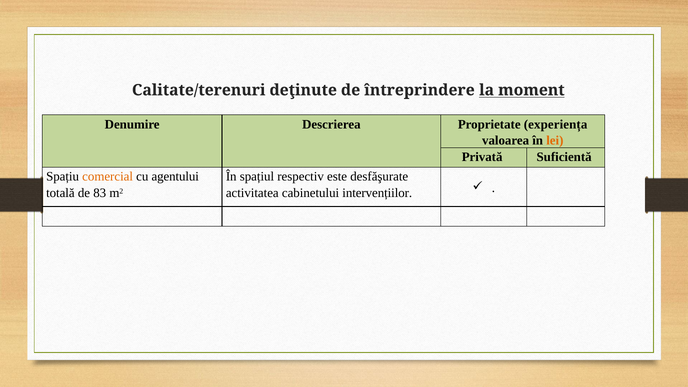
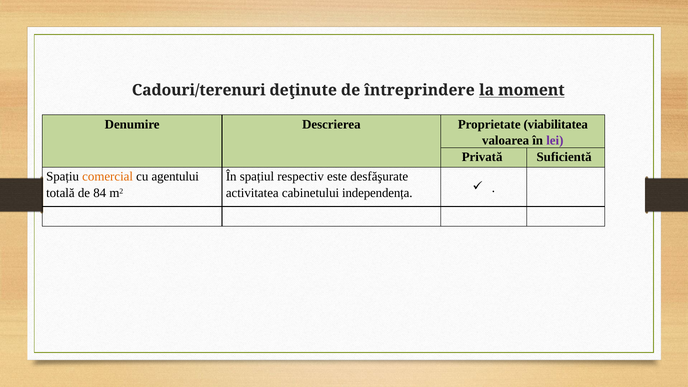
Calitate/terenuri: Calitate/terenuri -> Cadouri/terenuri (199, 90)
experiența: experiența -> viabilitatea (556, 124)
lei colour: orange -> purple (555, 141)
83: 83 -> 84 (100, 193)
intervențiilor: intervențiilor -> independența (377, 193)
